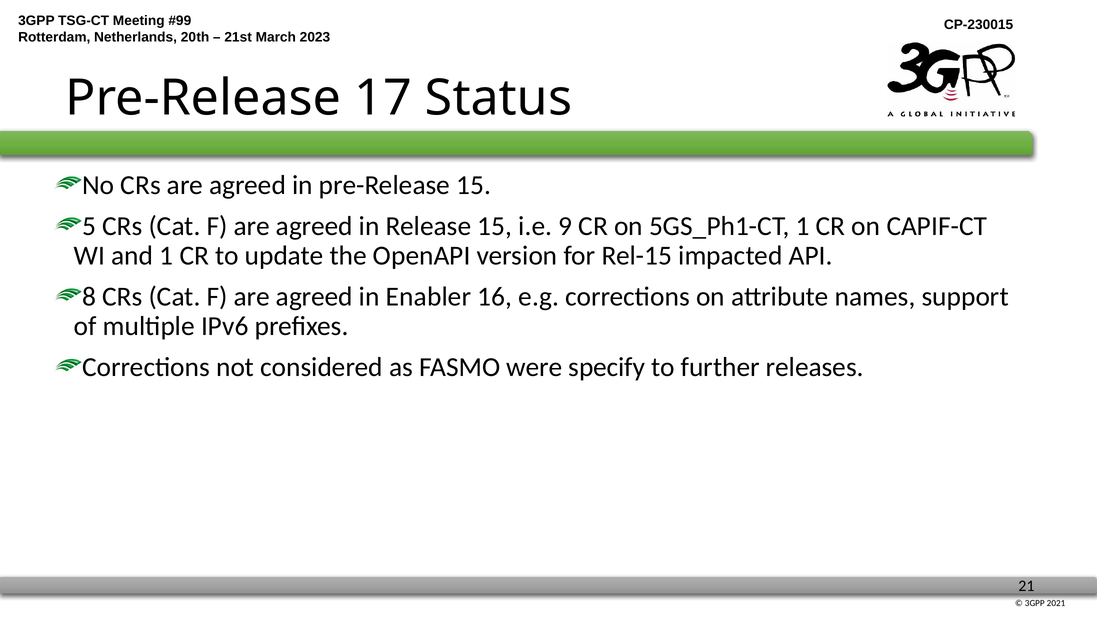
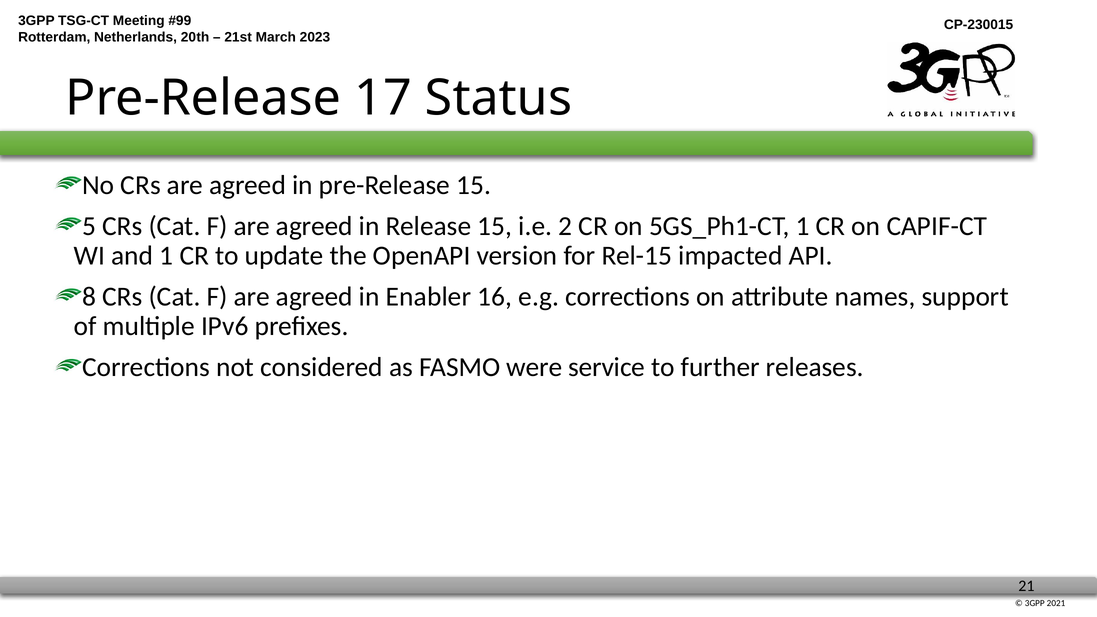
9: 9 -> 2 (565, 226)
specify: specify -> service (607, 367)
